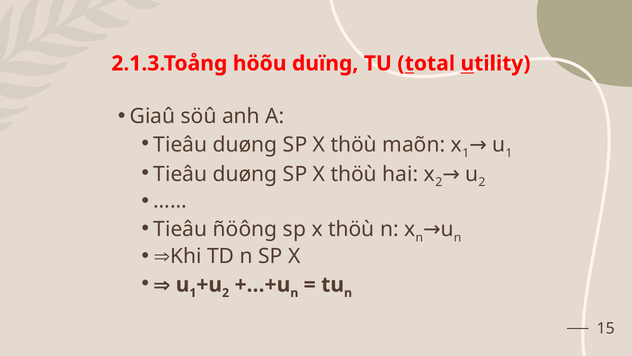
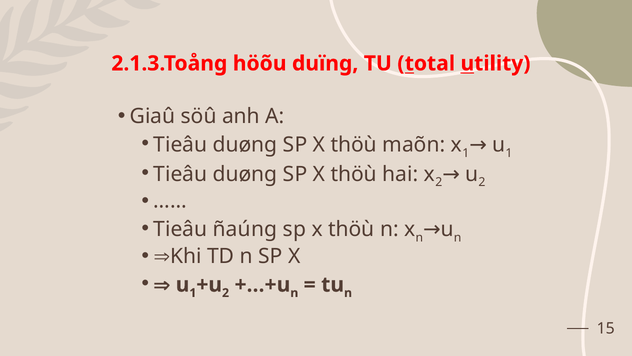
ñöông: ñöông -> ñaúng (245, 229)
